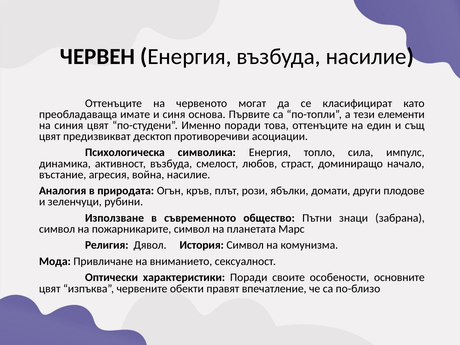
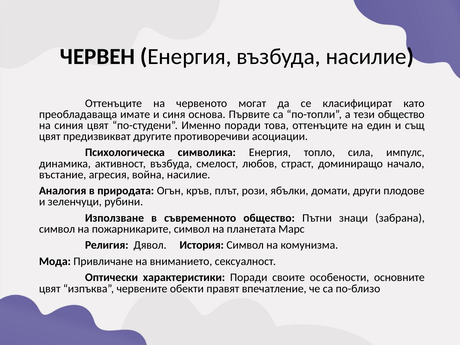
тези елементи: елементи -> общество (401, 114)
десктоп: десктоп -> другите (152, 136)
